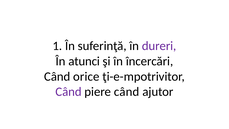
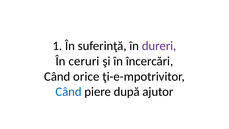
atunci: atunci -> ceruri (84, 61)
Când colour: purple -> blue (69, 92)
piere când: când -> după (127, 92)
